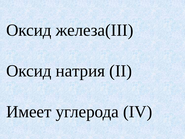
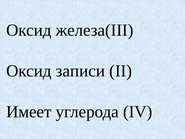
натрия: натрия -> записи (80, 71)
